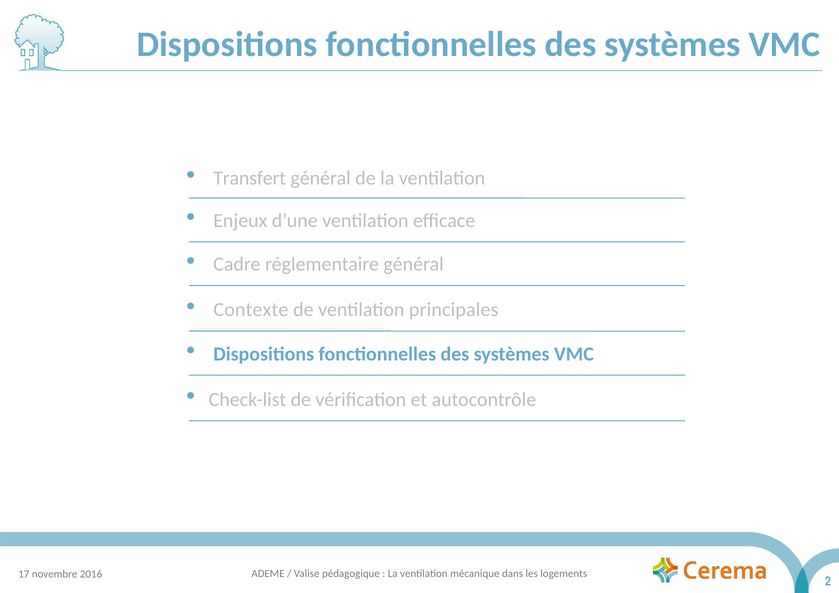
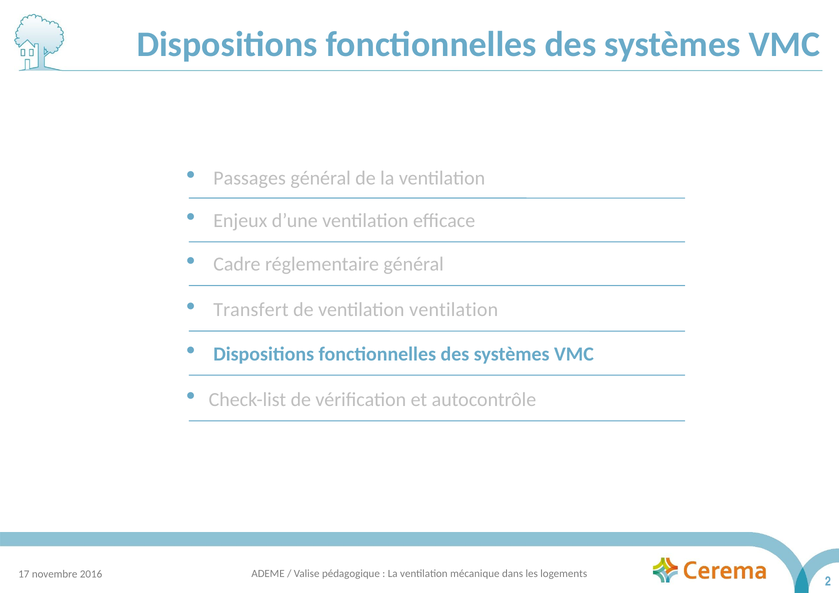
Transfert: Transfert -> Passages (250, 178)
Contexte: Contexte -> Transfert (251, 310)
ventilation principales: principales -> ventilation (454, 310)
